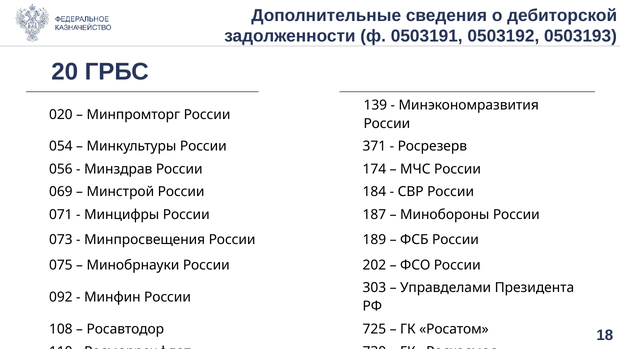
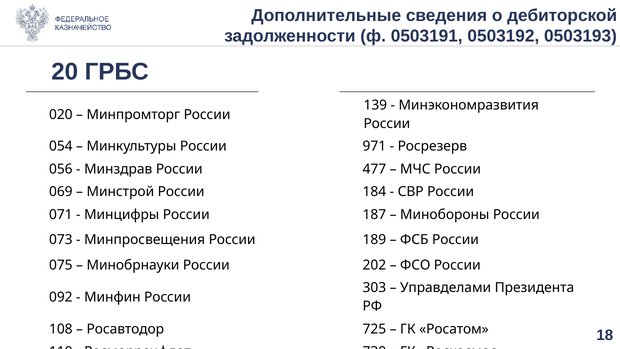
371: 371 -> 971 (374, 146)
174: 174 -> 477 (374, 169)
